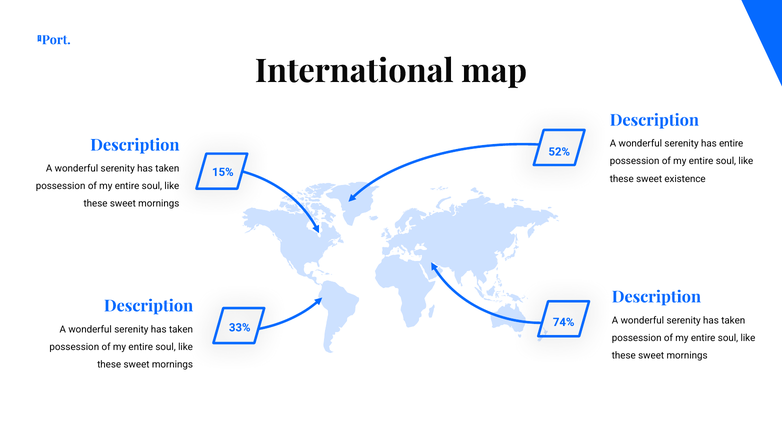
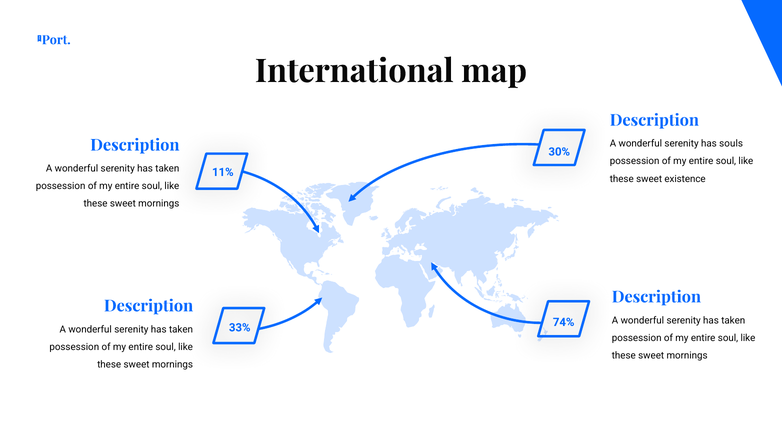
has entire: entire -> souls (731, 144)
52%: 52% -> 30% (559, 152)
15%: 15% -> 11% (223, 172)
